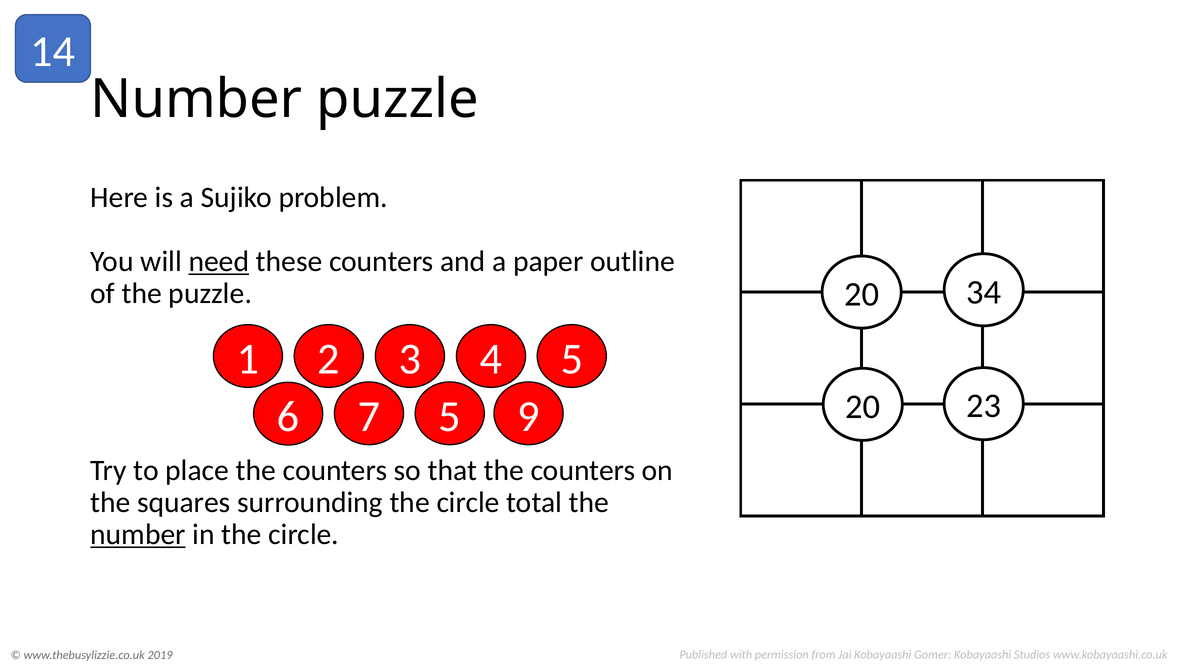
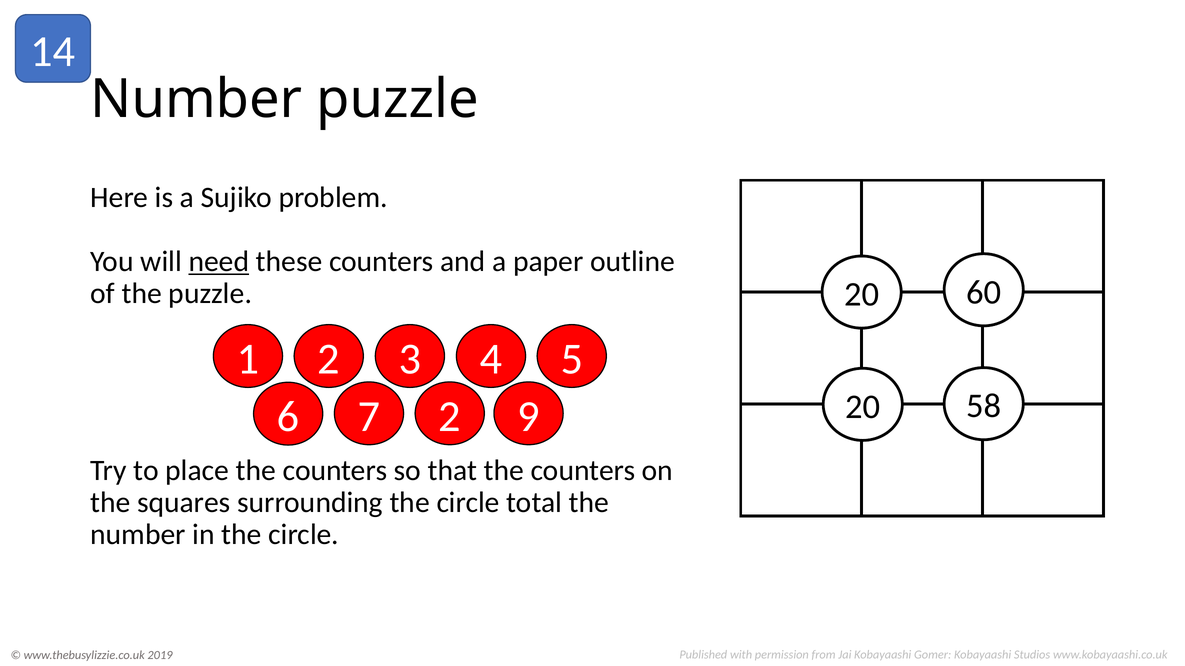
34: 34 -> 60 (984, 292)
23: 23 -> 58 (984, 406)
7 5: 5 -> 2 (450, 417)
number underline: present -> none (138, 535)
